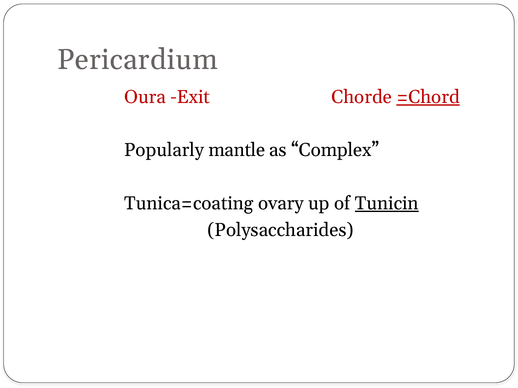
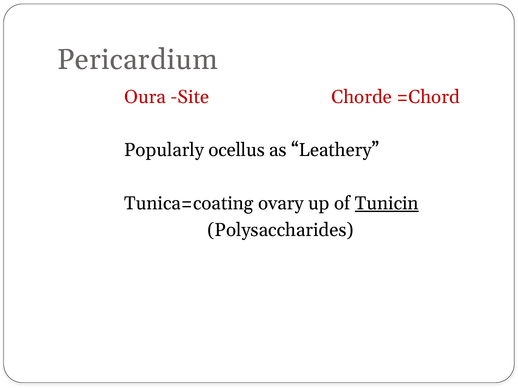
Exit: Exit -> Site (190, 97)
=Chord underline: present -> none (428, 97)
mantle: mantle -> ocellus (237, 150)
Complex: Complex -> Leathery (335, 150)
